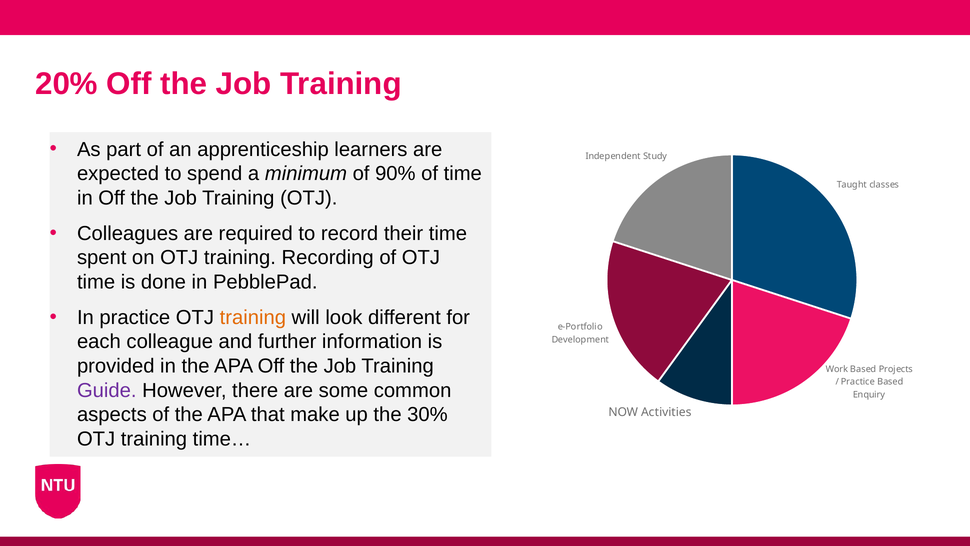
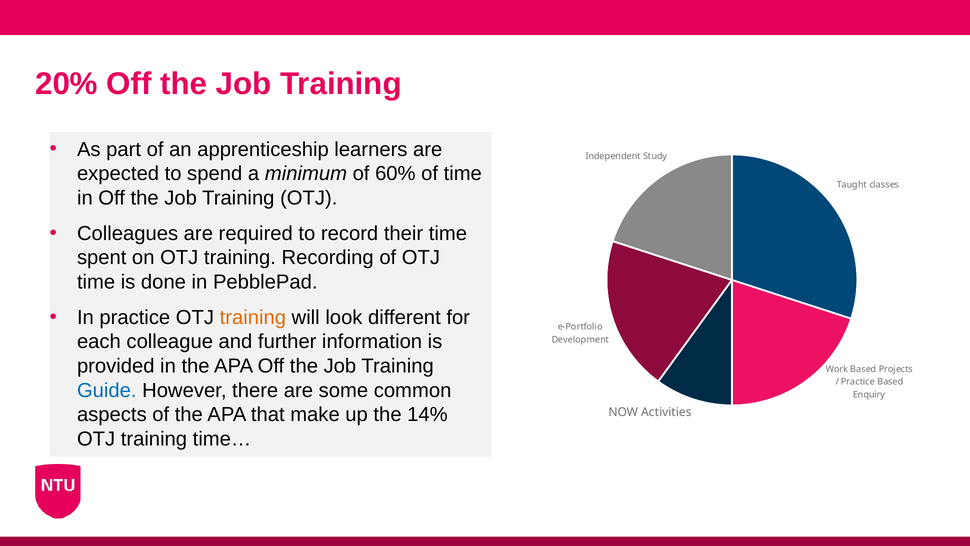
90%: 90% -> 60% (395, 174)
Guide colour: purple -> blue (107, 390)
30%: 30% -> 14% (427, 414)
